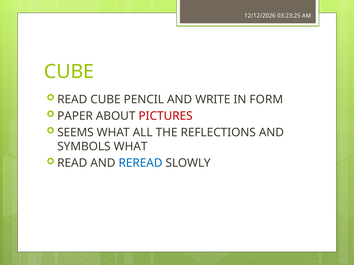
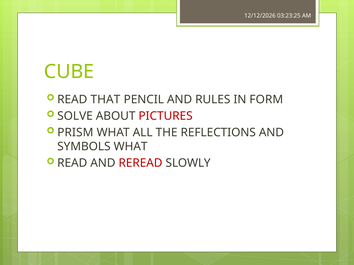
READ CUBE: CUBE -> THAT (105, 100)
WRITE: WRITE -> RULES (213, 100)
PAPER: PAPER -> SOLVE (75, 116)
SEEMS: SEEMS -> PRISM (75, 133)
REREAD colour: blue -> red (140, 163)
